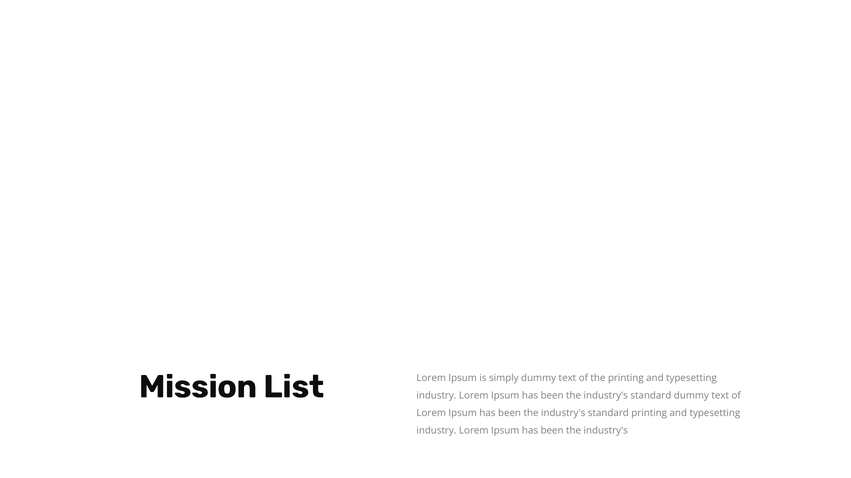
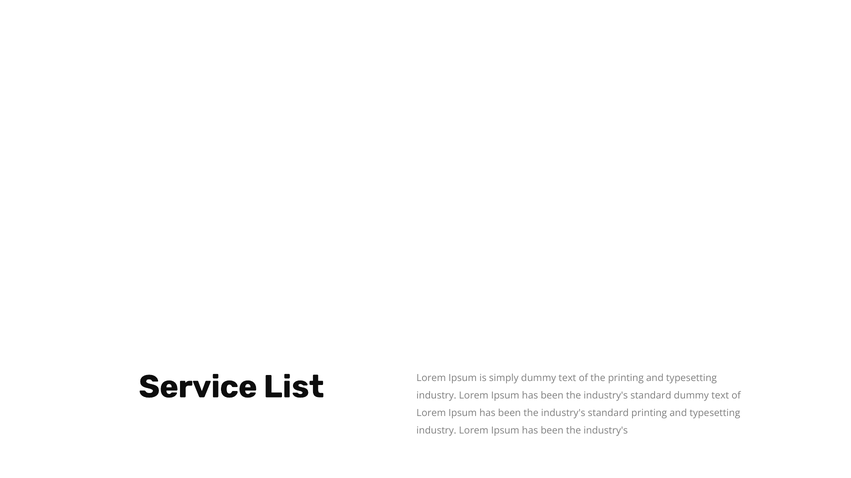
Mission: Mission -> Service (198, 387)
